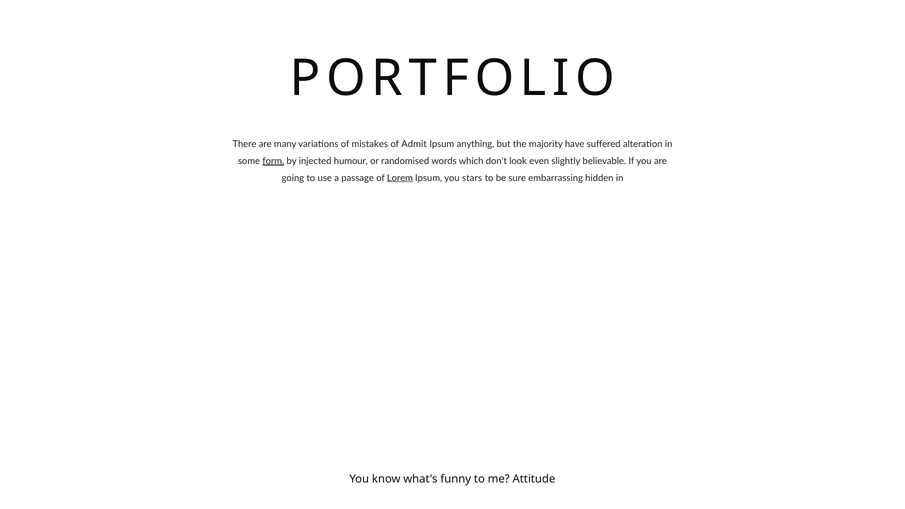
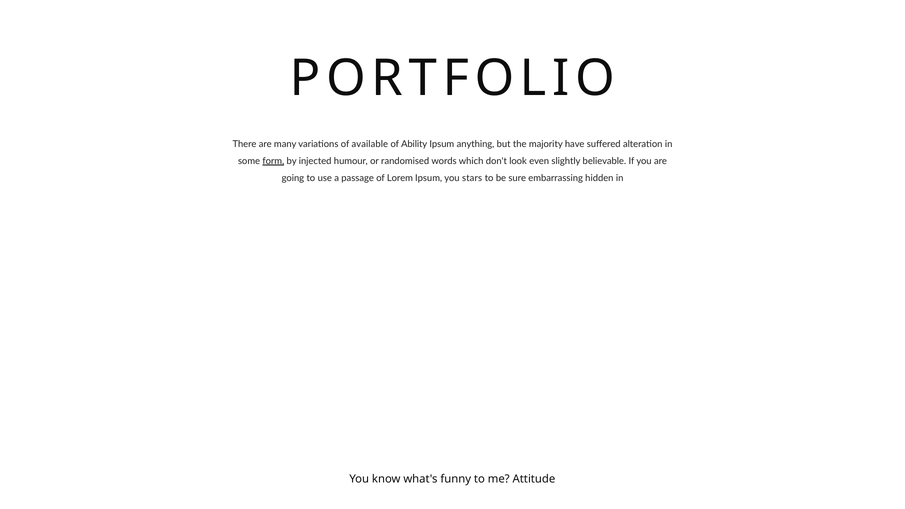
mistakes: mistakes -> available (370, 144)
Admit: Admit -> Ability (414, 144)
Lorem underline: present -> none (400, 178)
